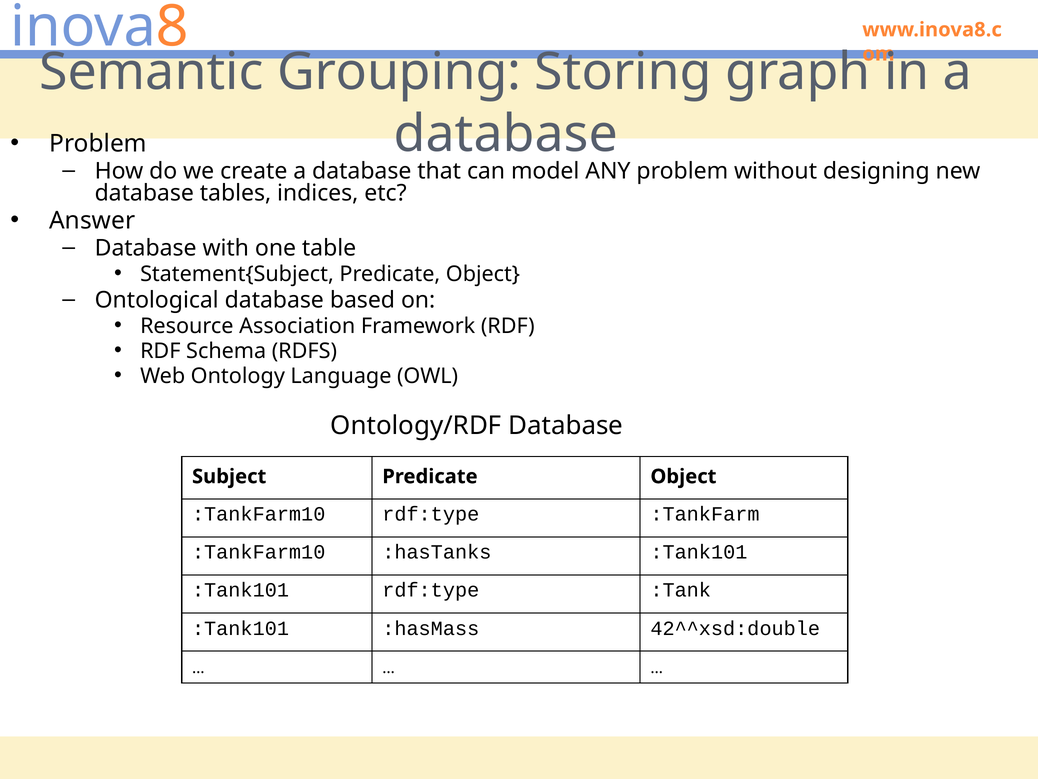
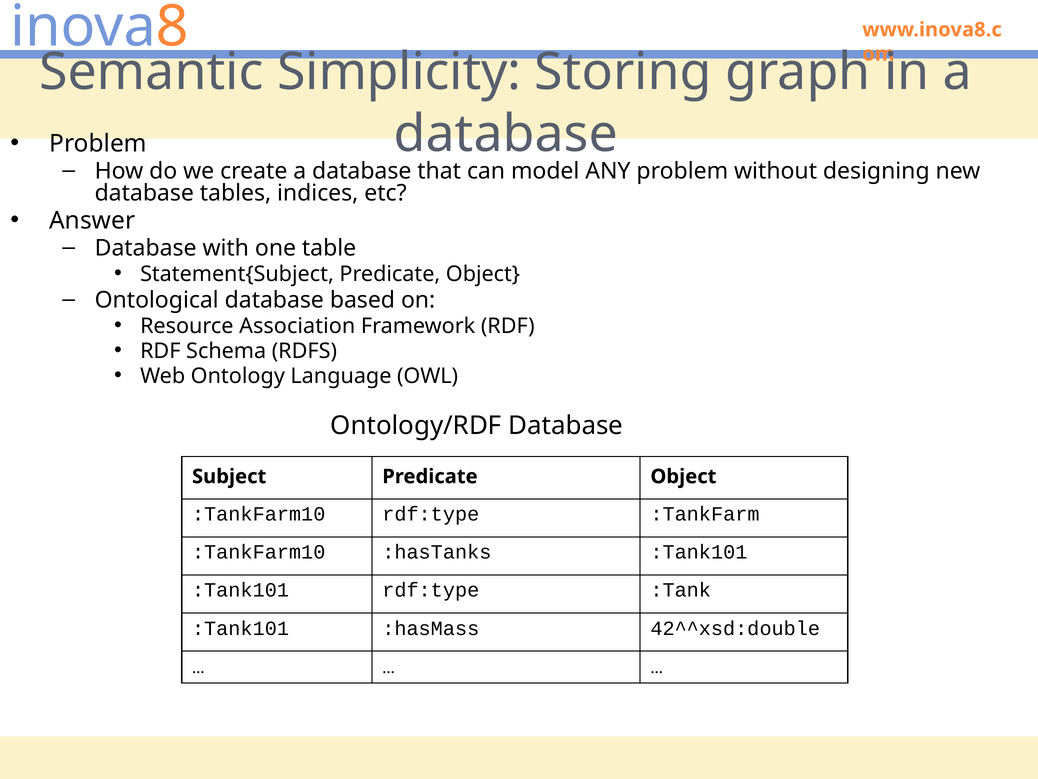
Grouping: Grouping -> Simplicity (399, 72)
